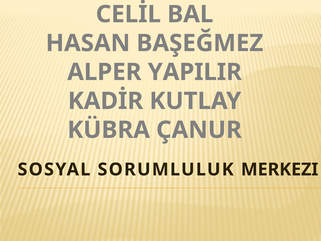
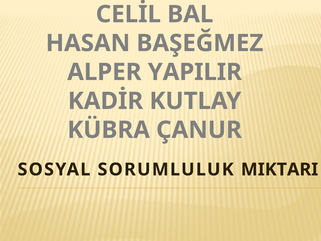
MERKEZI: MERKEZI -> MIKTARI (280, 169)
